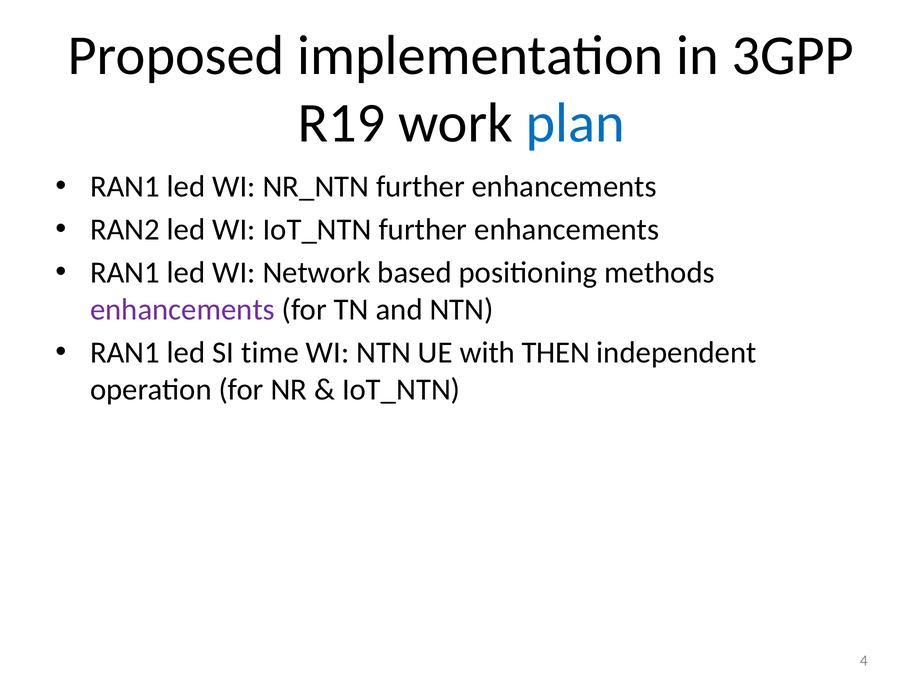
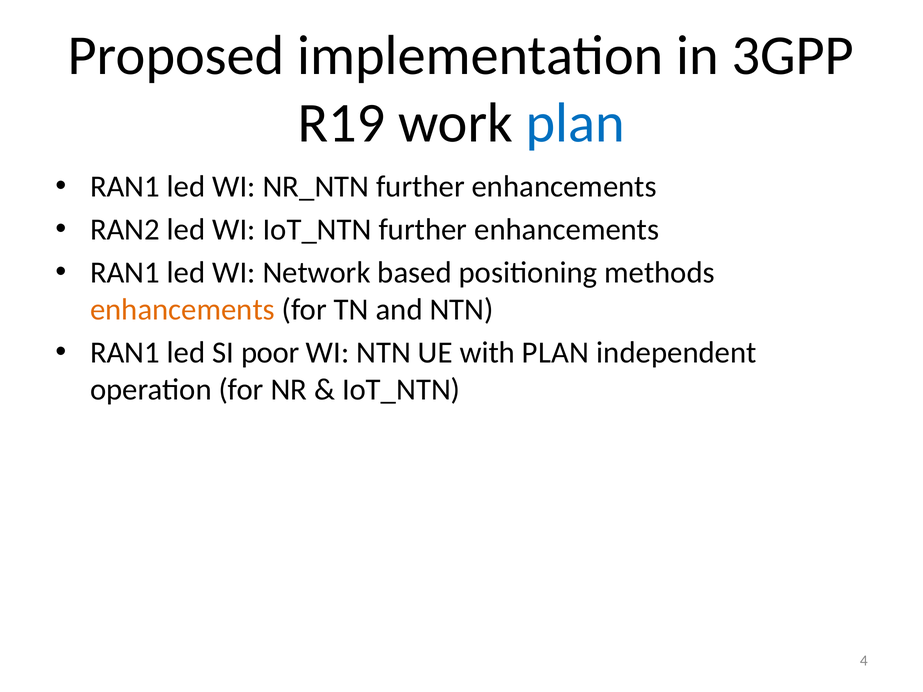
enhancements colour: purple -> orange (182, 310)
time: time -> poor (270, 353)
with THEN: THEN -> PLAN (556, 353)
